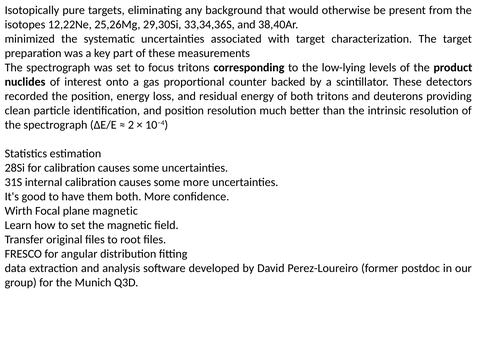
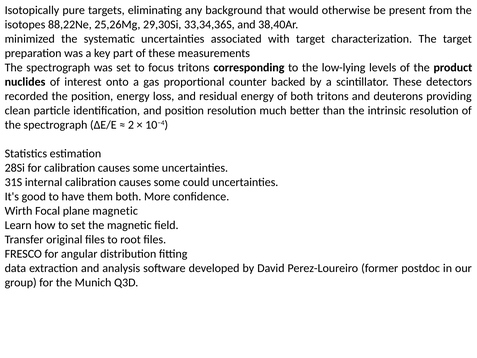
12,22Ne: 12,22Ne -> 88,22Ne (70, 25)
some more: more -> could (196, 182)
